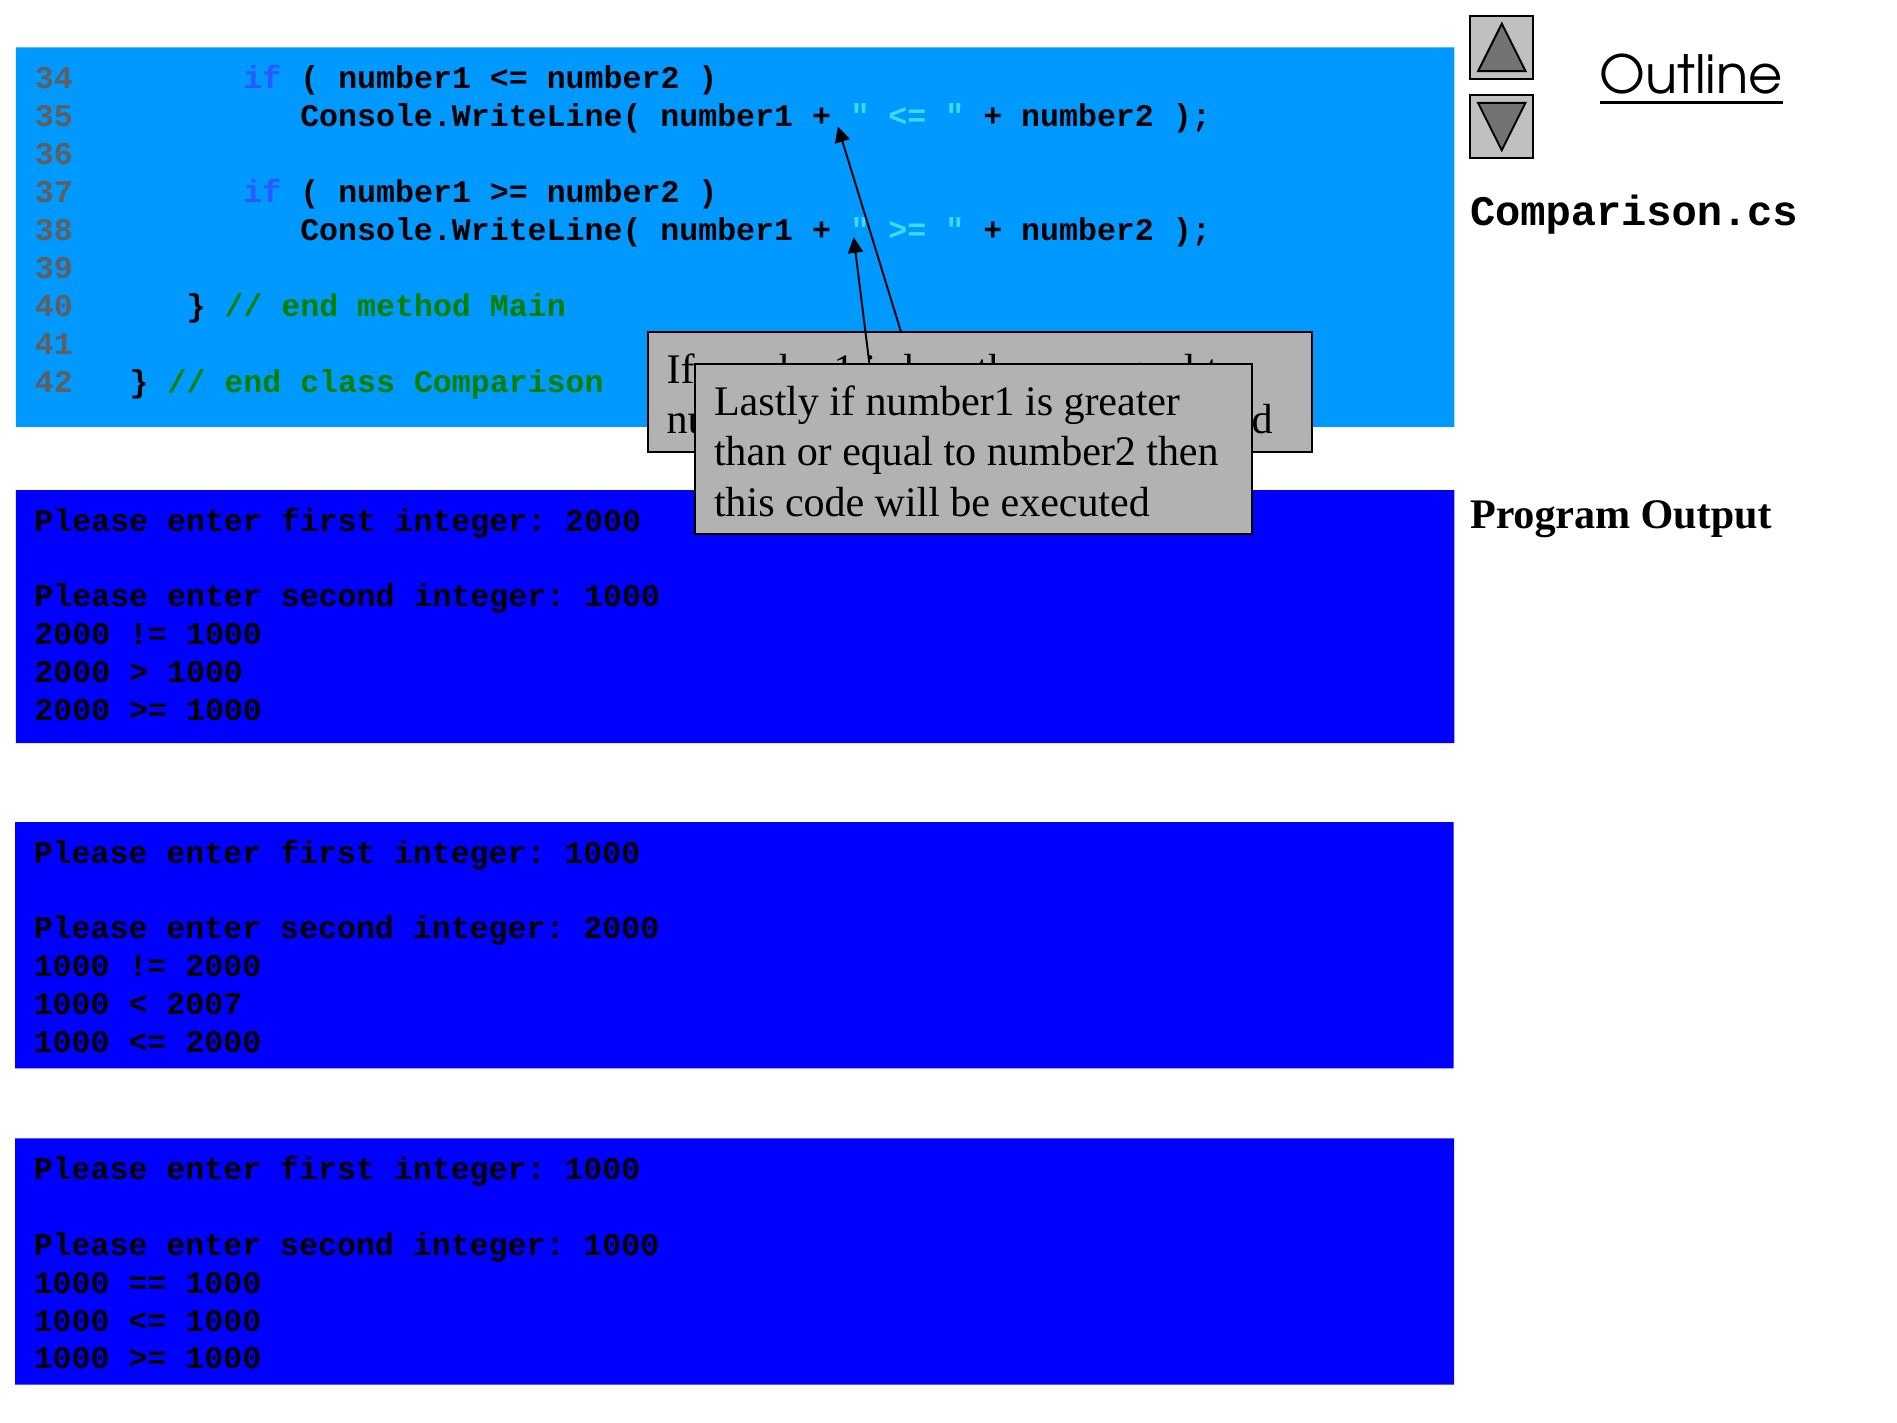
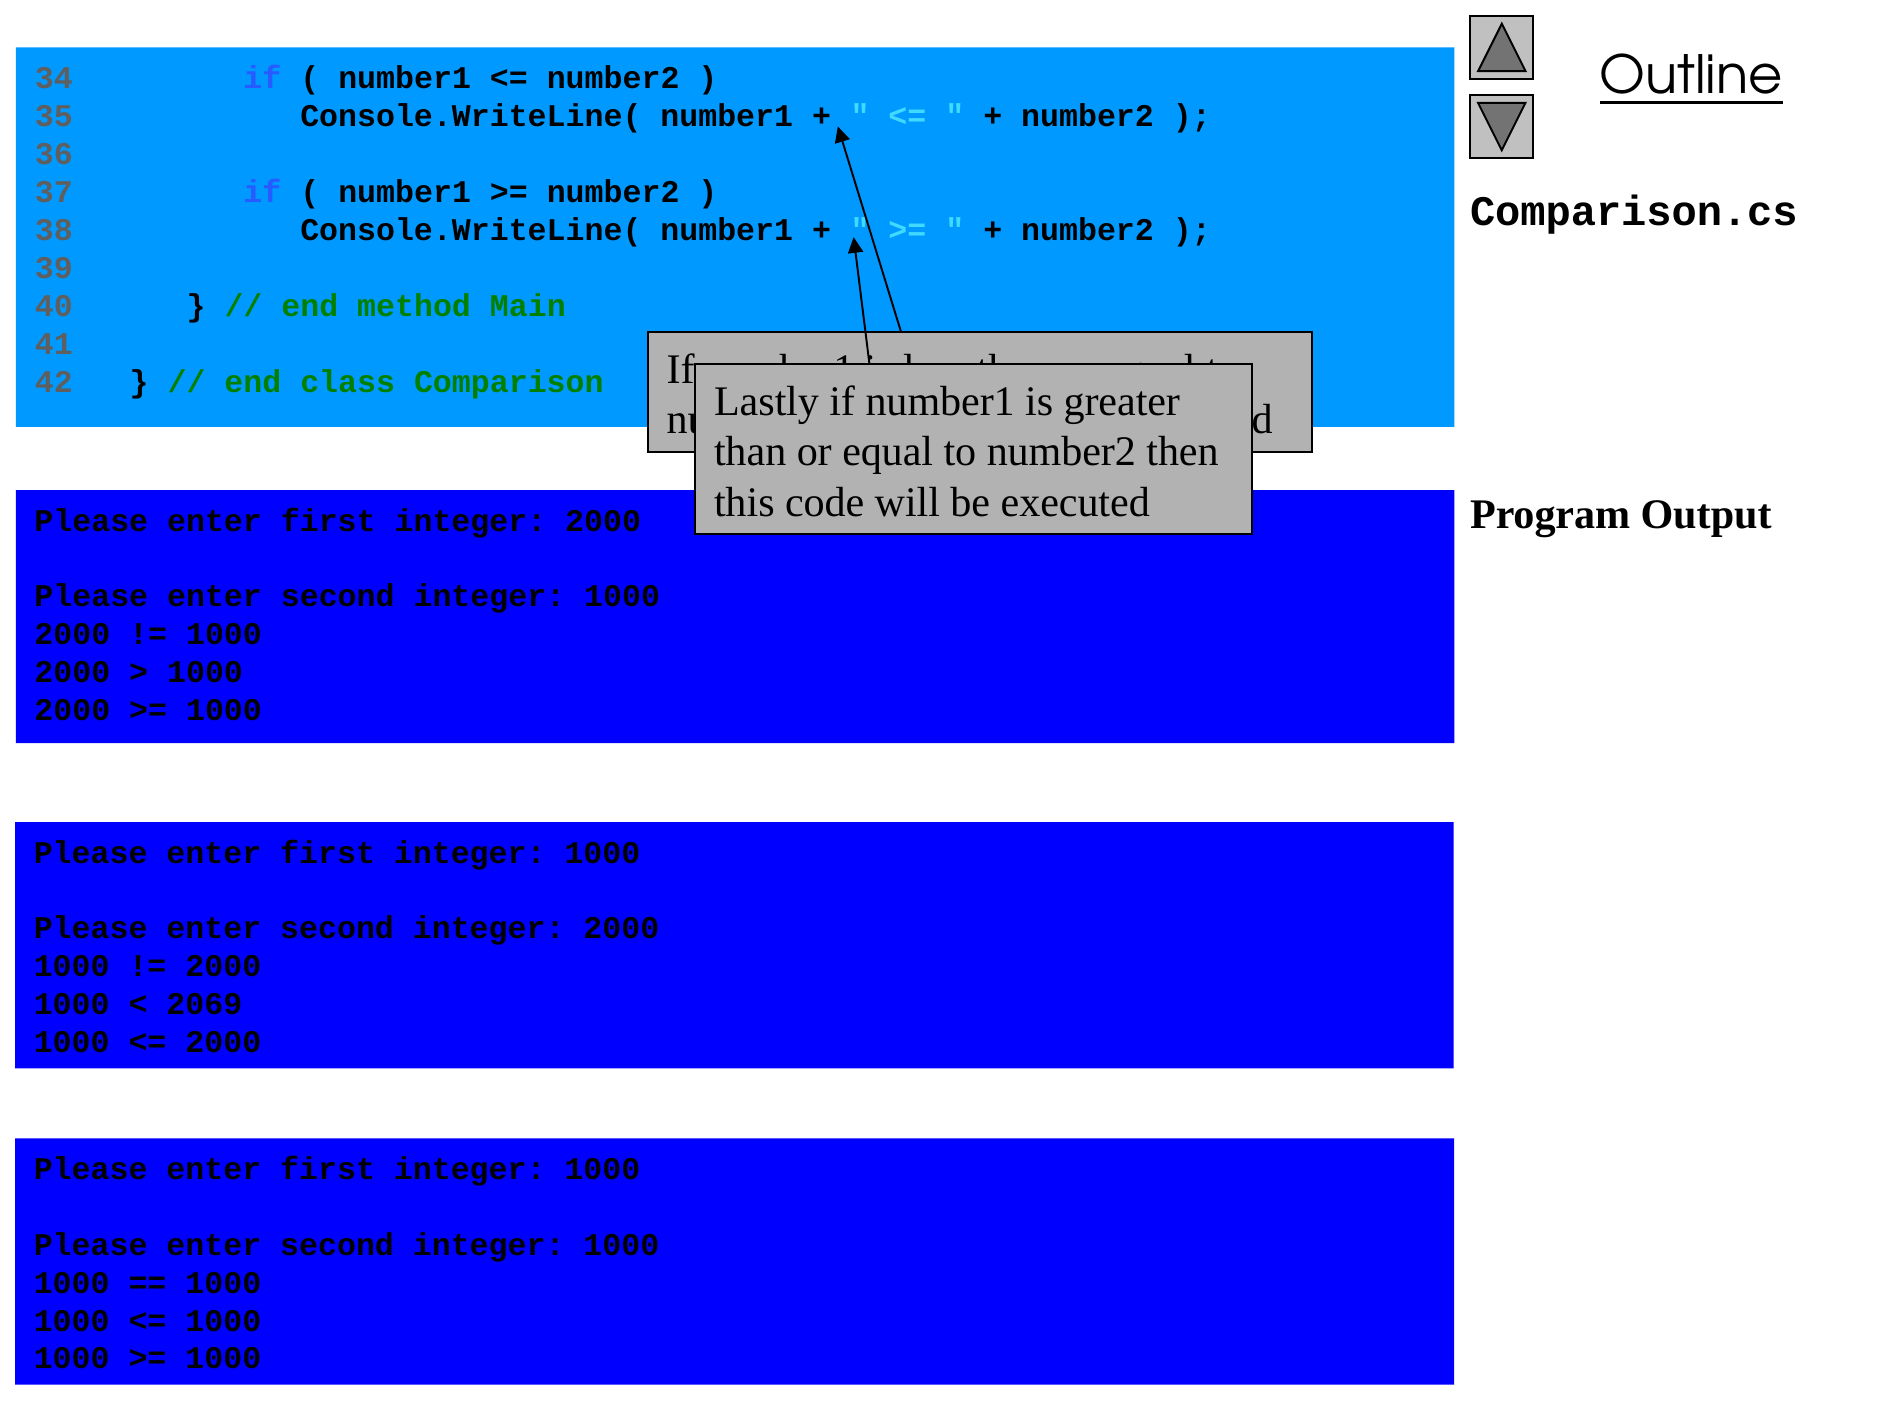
2007: 2007 -> 2069 (204, 1004)
